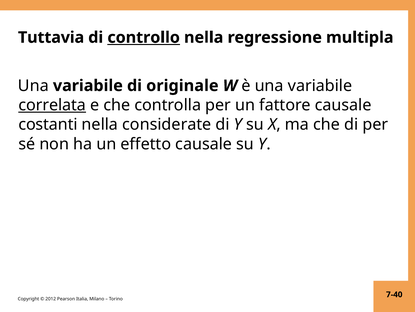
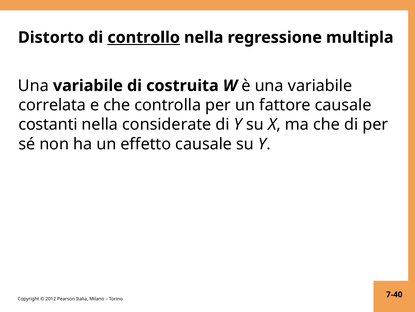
Tuttavia: Tuttavia -> Distorto (51, 37)
originale: originale -> costruita (182, 86)
correlata underline: present -> none (52, 105)
